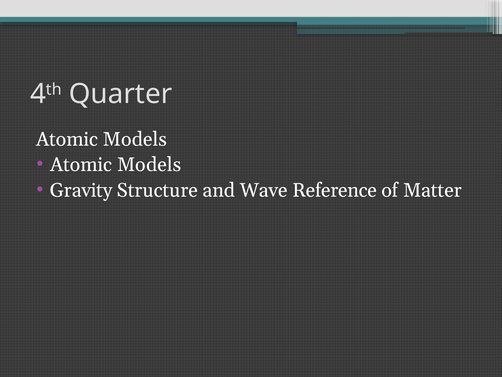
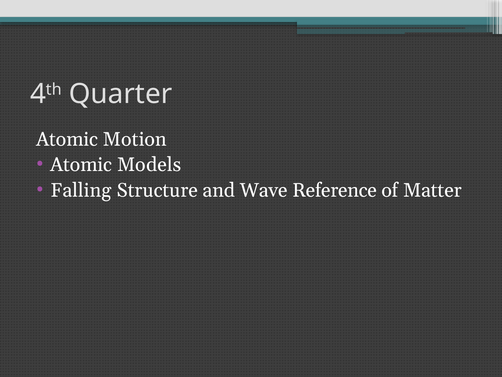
Models: Models -> Motion (135, 139)
Gravity: Gravity -> Falling (81, 190)
